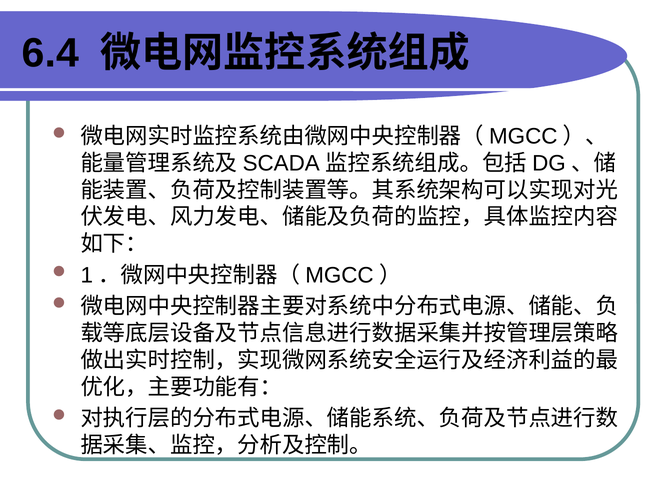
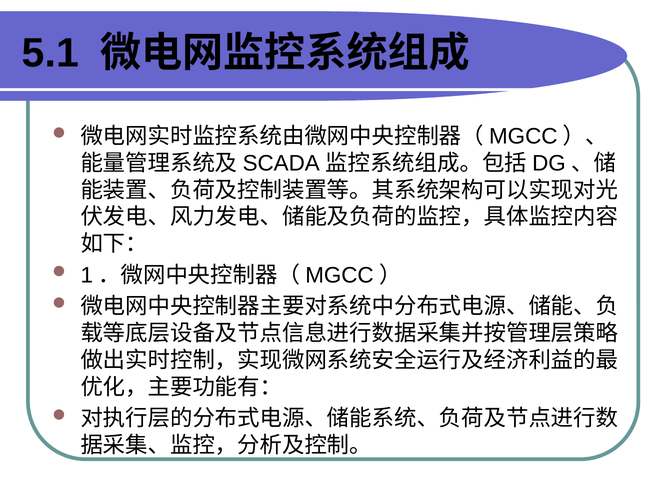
6.4: 6.4 -> 5.1 (50, 53)
